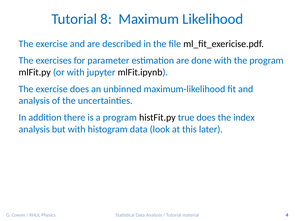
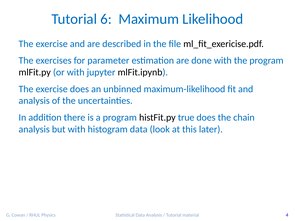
8: 8 -> 6 (106, 19)
index: index -> chain (244, 118)
